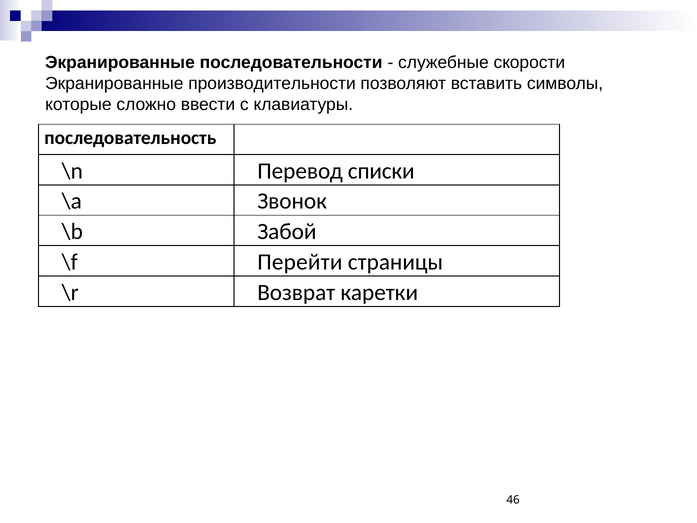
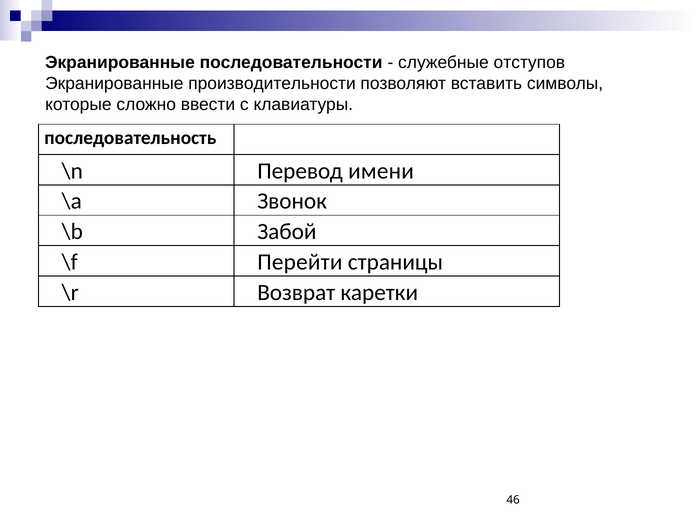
скорости: скорости -> отступов (529, 62)
списки: списки -> имени (381, 171)
